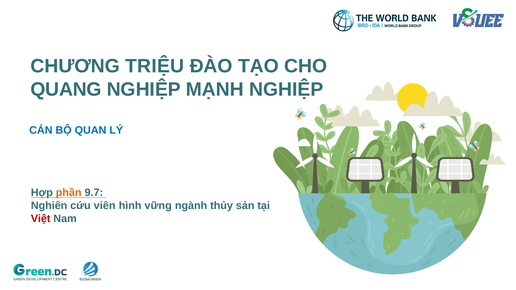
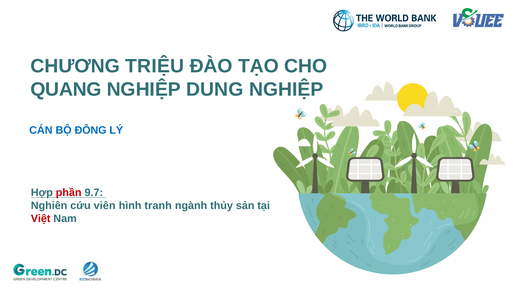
MẠNH: MẠNH -> DUNG (215, 90)
QUAN: QUAN -> ĐÔNG (91, 130)
phần colour: orange -> red (69, 193)
vững: vững -> tranh (158, 206)
